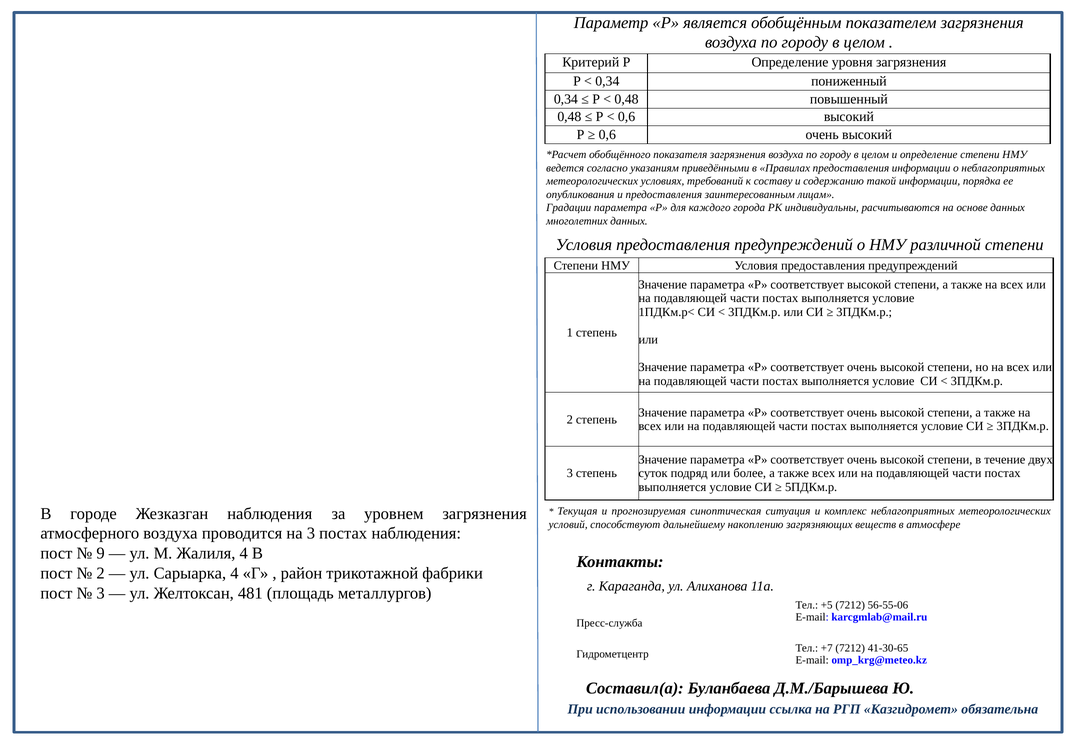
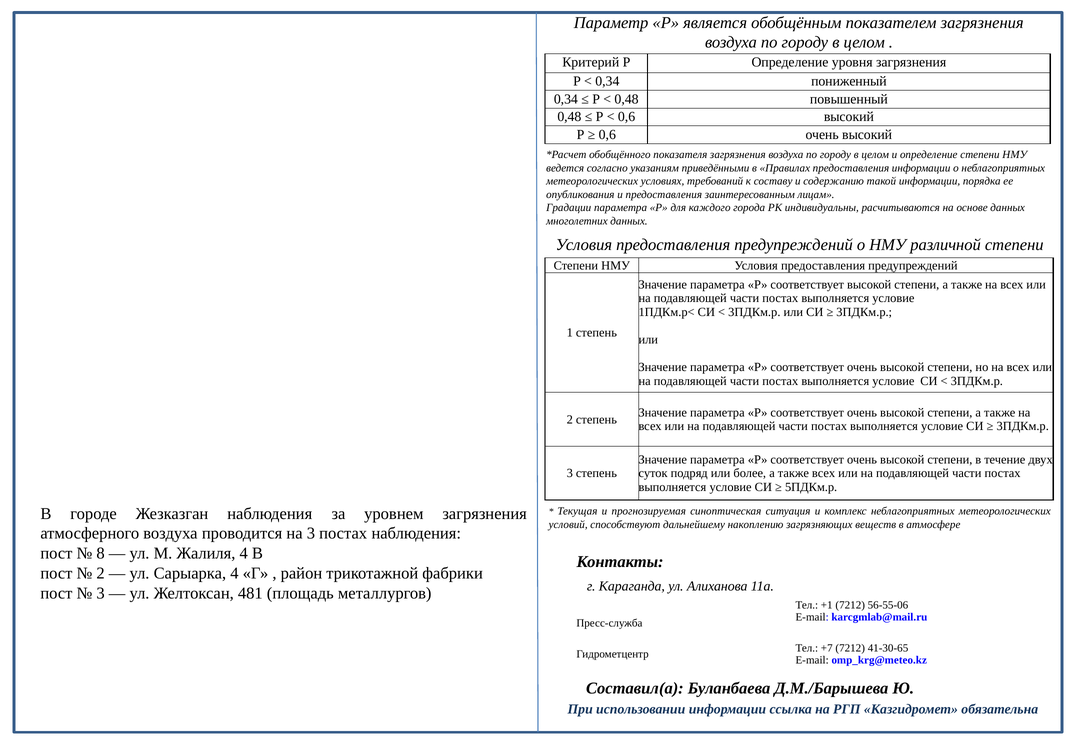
9: 9 -> 8 (101, 553)
+5: +5 -> +1 (827, 605)
